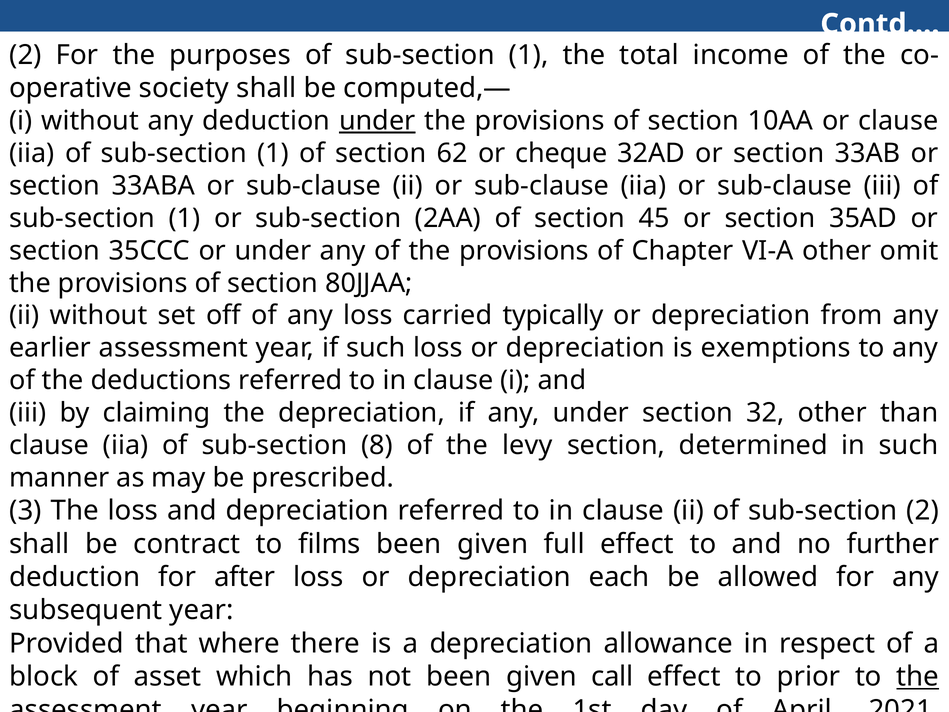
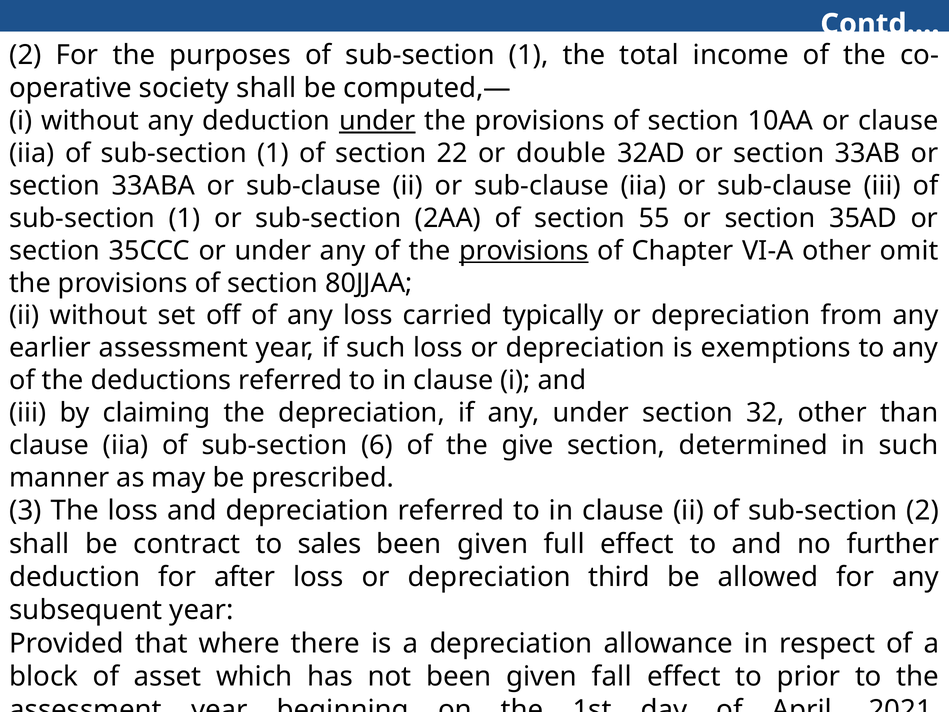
62: 62 -> 22 (452, 153)
cheque: cheque -> double (561, 153)
45: 45 -> 55 (654, 218)
provisions underline: none -> present (524, 251)
8: 8 -> 6 (377, 445)
levy: levy -> give (528, 445)
films: films -> sales (330, 544)
each: each -> third (619, 577)
call: call -> fall (612, 677)
the underline: present -> none (918, 677)
